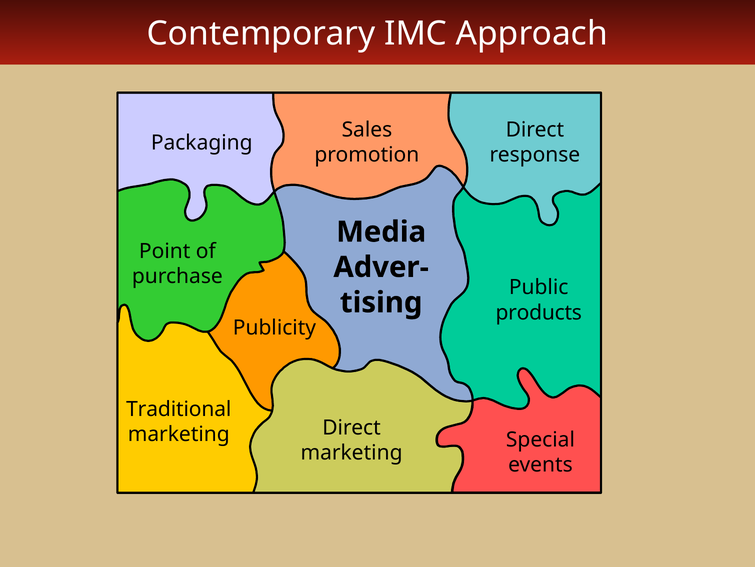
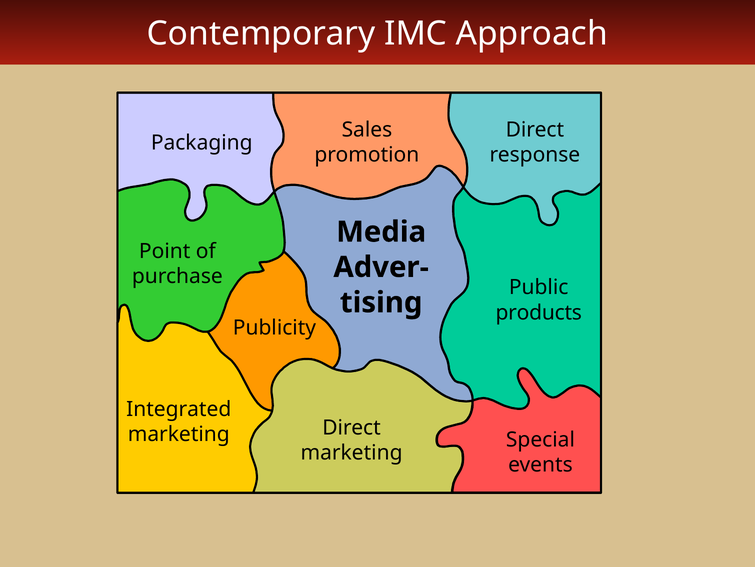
Traditional: Traditional -> Integrated (179, 409)
